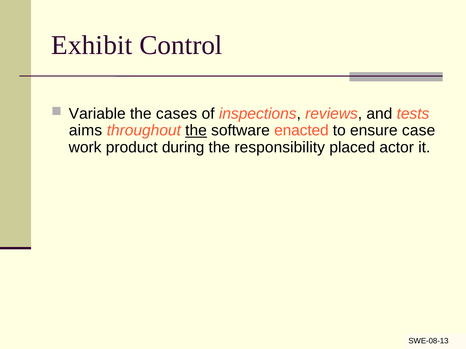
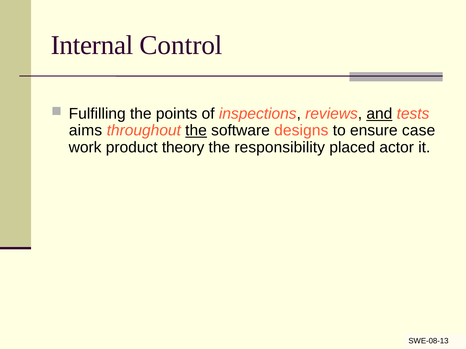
Exhibit: Exhibit -> Internal (92, 45)
Variable: Variable -> Fulfilling (97, 114)
cases: cases -> points (177, 114)
and underline: none -> present (379, 114)
enacted: enacted -> designs (301, 131)
during: during -> theory (183, 147)
